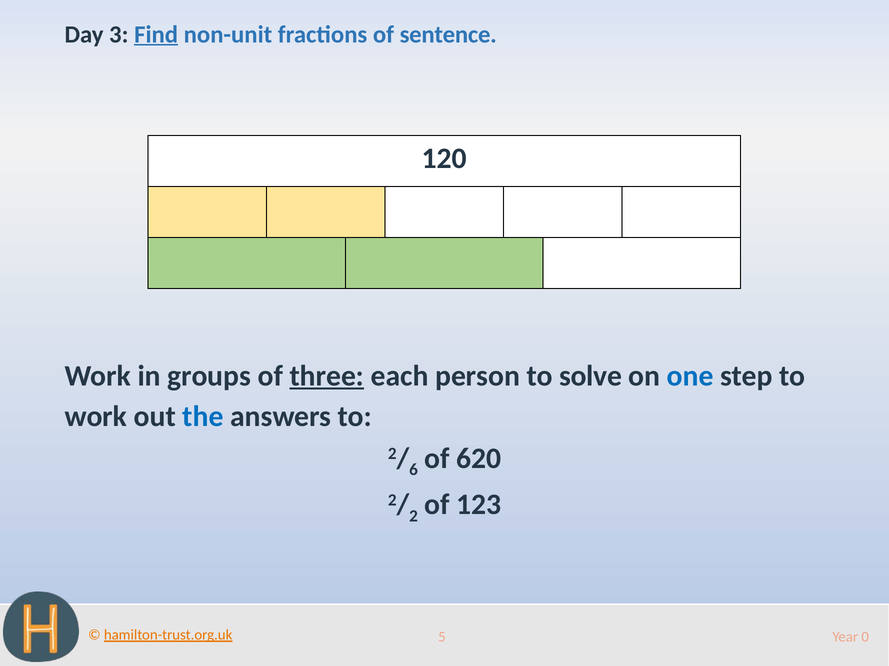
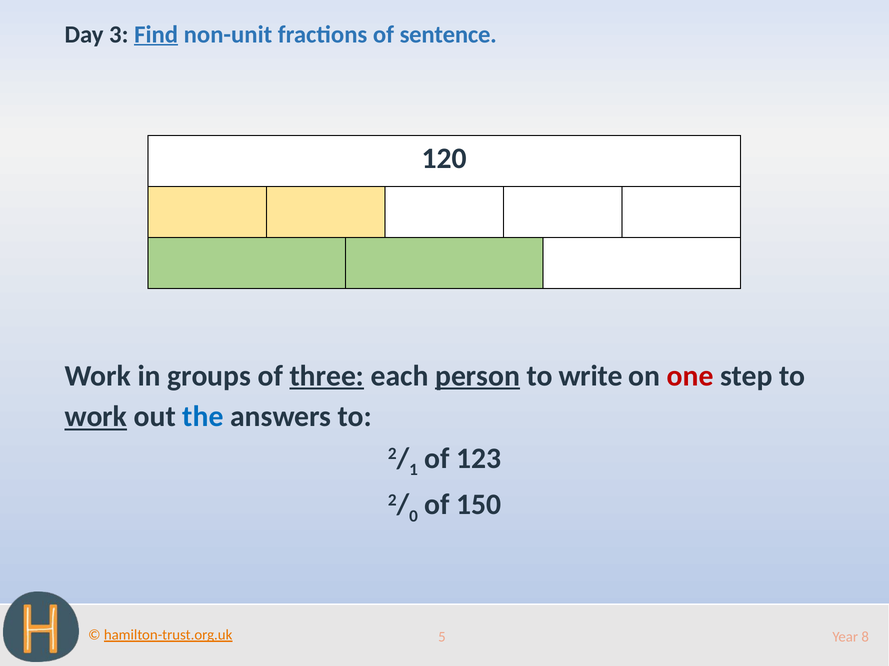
person underline: none -> present (478, 376)
solve: solve -> write (591, 376)
one colour: blue -> red (690, 376)
work underline: none -> present (96, 417)
6: 6 -> 1 (413, 470)
620: 620 -> 123 (479, 459)
2: 2 -> 0 (413, 517)
123: 123 -> 150 (479, 505)
0: 0 -> 8 (865, 638)
